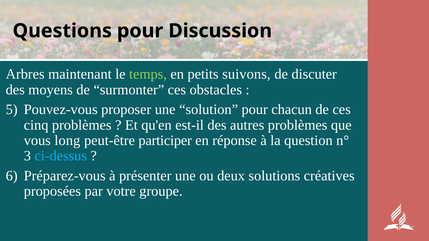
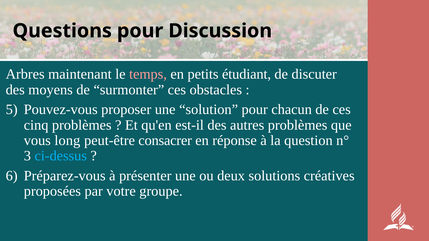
temps colour: light green -> pink (148, 74)
suivons: suivons -> étudiant (247, 74)
participer: participer -> consacrer (165, 141)
